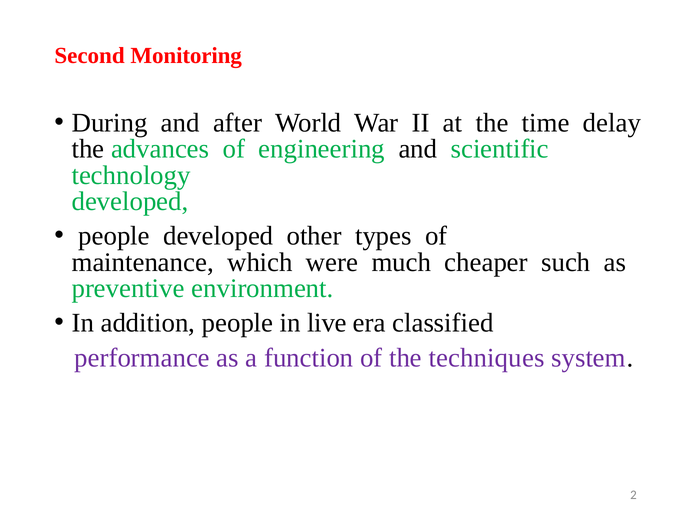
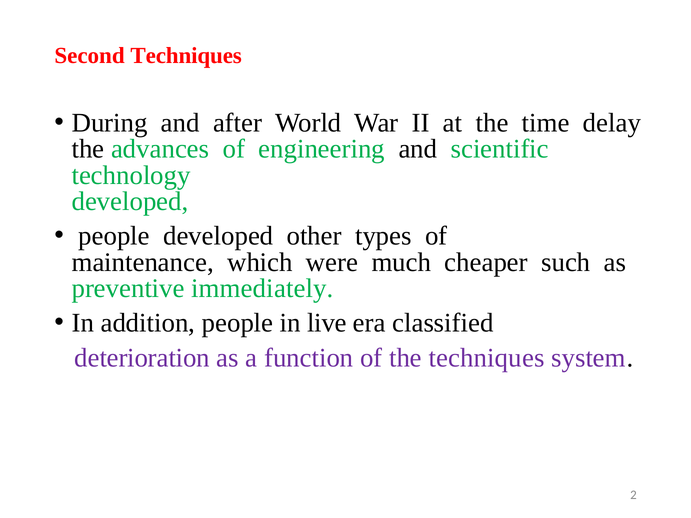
Second Monitoring: Monitoring -> Techniques (186, 56)
environment: environment -> immediately (262, 289)
performance: performance -> deterioration (142, 358)
